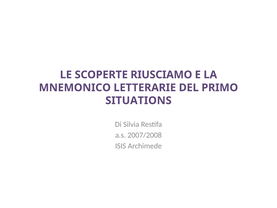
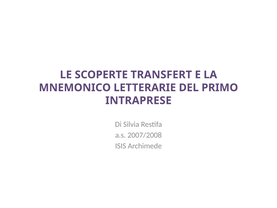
RIUSCIAMO: RIUSCIAMO -> TRANSFERT (161, 75)
SITUATIONS: SITUATIONS -> INTRAPRESE (138, 100)
